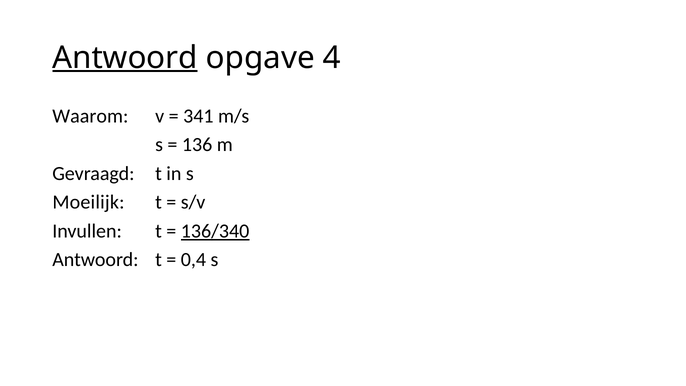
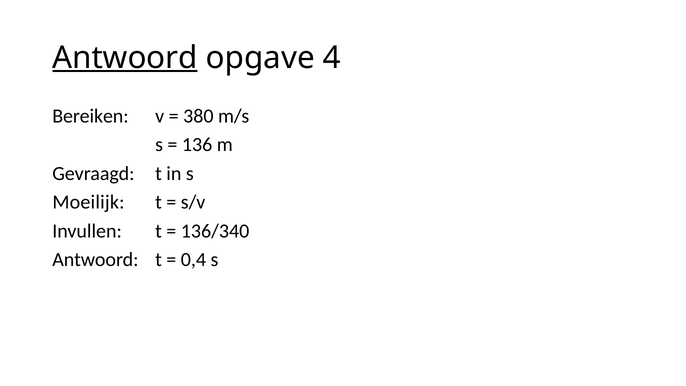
Waarom: Waarom -> Bereiken (90, 116)
341: 341 -> 380 (198, 116)
136/340 underline: present -> none (215, 231)
